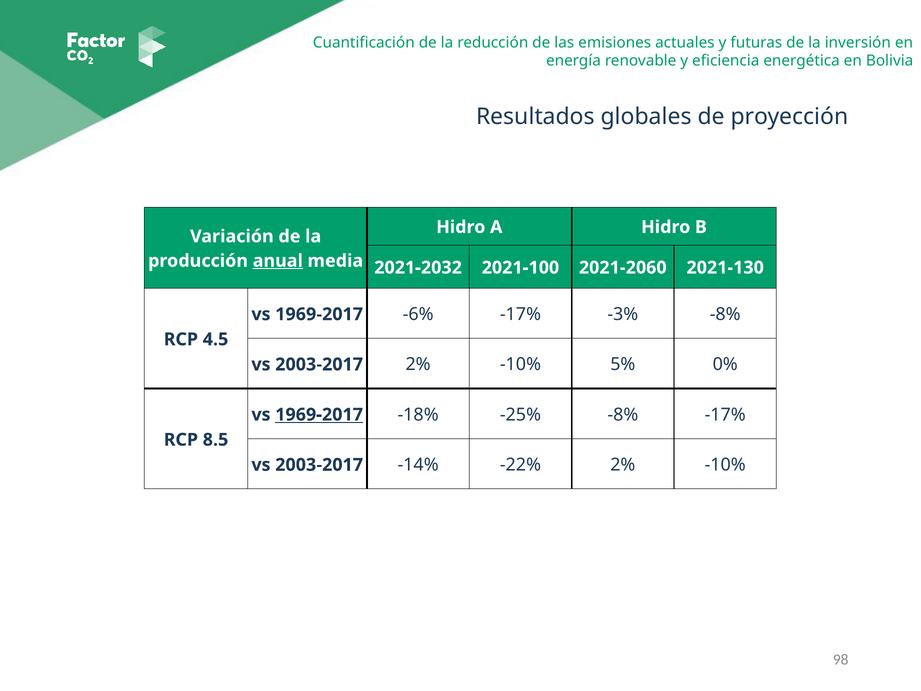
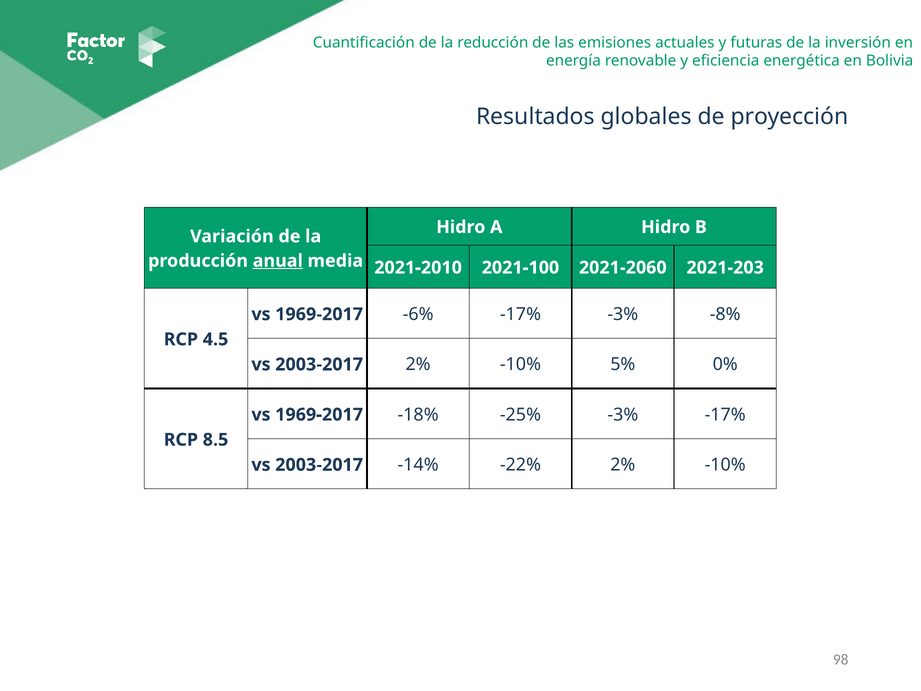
2021-2032: 2021-2032 -> 2021-2010 (418, 268)
2021-130: 2021-130 -> 2021-203 (725, 268)
1969-2017 underline: present -> none (319, 415)
-25% -8%: -8% -> -3% (623, 415)
